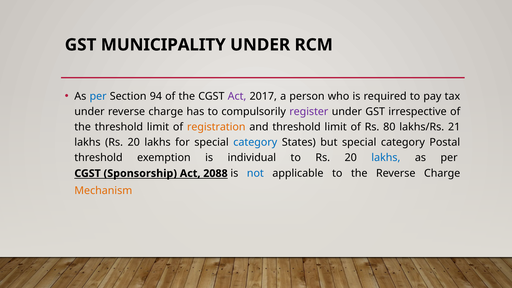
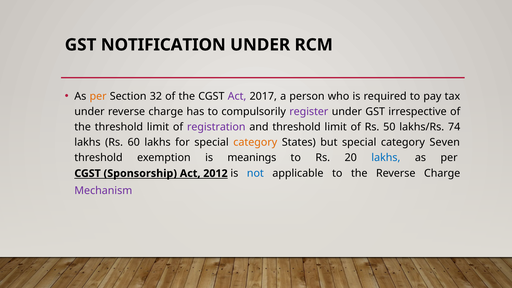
MUNICIPALITY: MUNICIPALITY -> NOTIFICATION (163, 45)
per colour: blue -> orange (98, 96)
94: 94 -> 32 (156, 96)
registration colour: orange -> purple (216, 127)
80: 80 -> 50 (389, 127)
21: 21 -> 74 (454, 127)
lakhs Rs 20: 20 -> 60 (134, 142)
category colour: blue -> orange (255, 142)
Postal: Postal -> Seven (445, 142)
individual: individual -> meanings (252, 158)
2088: 2088 -> 2012 (215, 173)
Mechanism colour: orange -> purple (103, 191)
